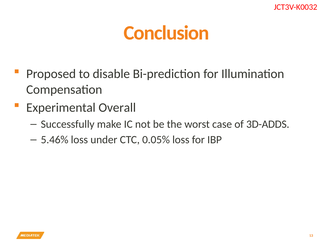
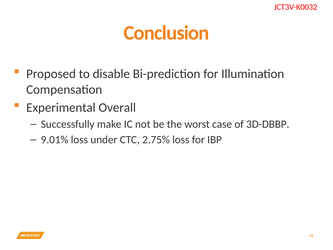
3D-ADDS: 3D-ADDS -> 3D-DBBP (268, 124)
5.46%: 5.46% -> 9.01% (55, 140)
0.05%: 0.05% -> 2.75% (156, 140)
